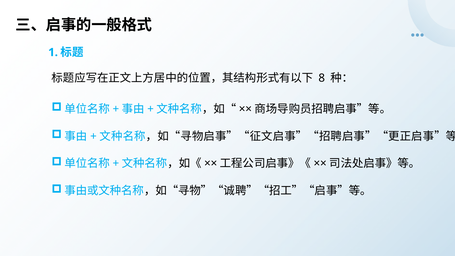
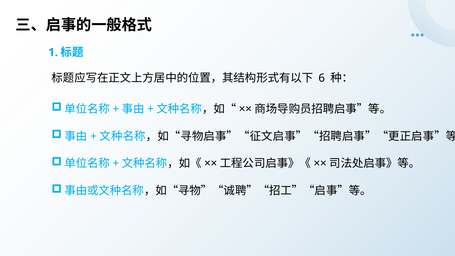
8: 8 -> 6 (322, 78)
